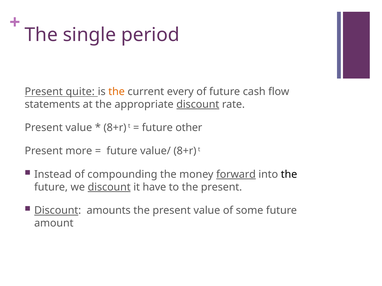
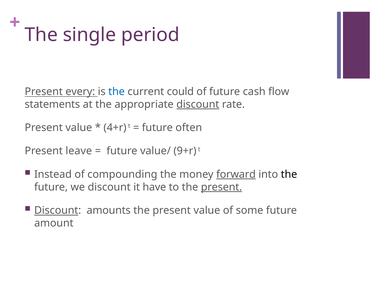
quite: quite -> every (80, 92)
the colour: orange -> blue (117, 92)
every: every -> could (180, 92)
8+r: 8+r -> 4+r (115, 128)
other: other -> often (189, 128)
more: more -> leave (79, 151)
value/ 8+r: 8+r -> 9+r (185, 151)
discount underline: present -> none (109, 187)
present underline: none -> present (221, 187)
